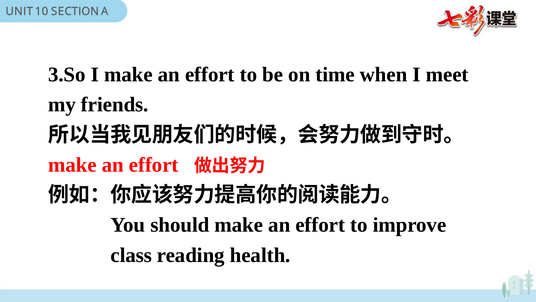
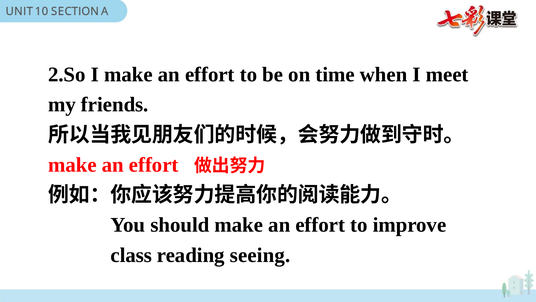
3.So: 3.So -> 2.So (67, 75)
health: health -> seeing (260, 255)
